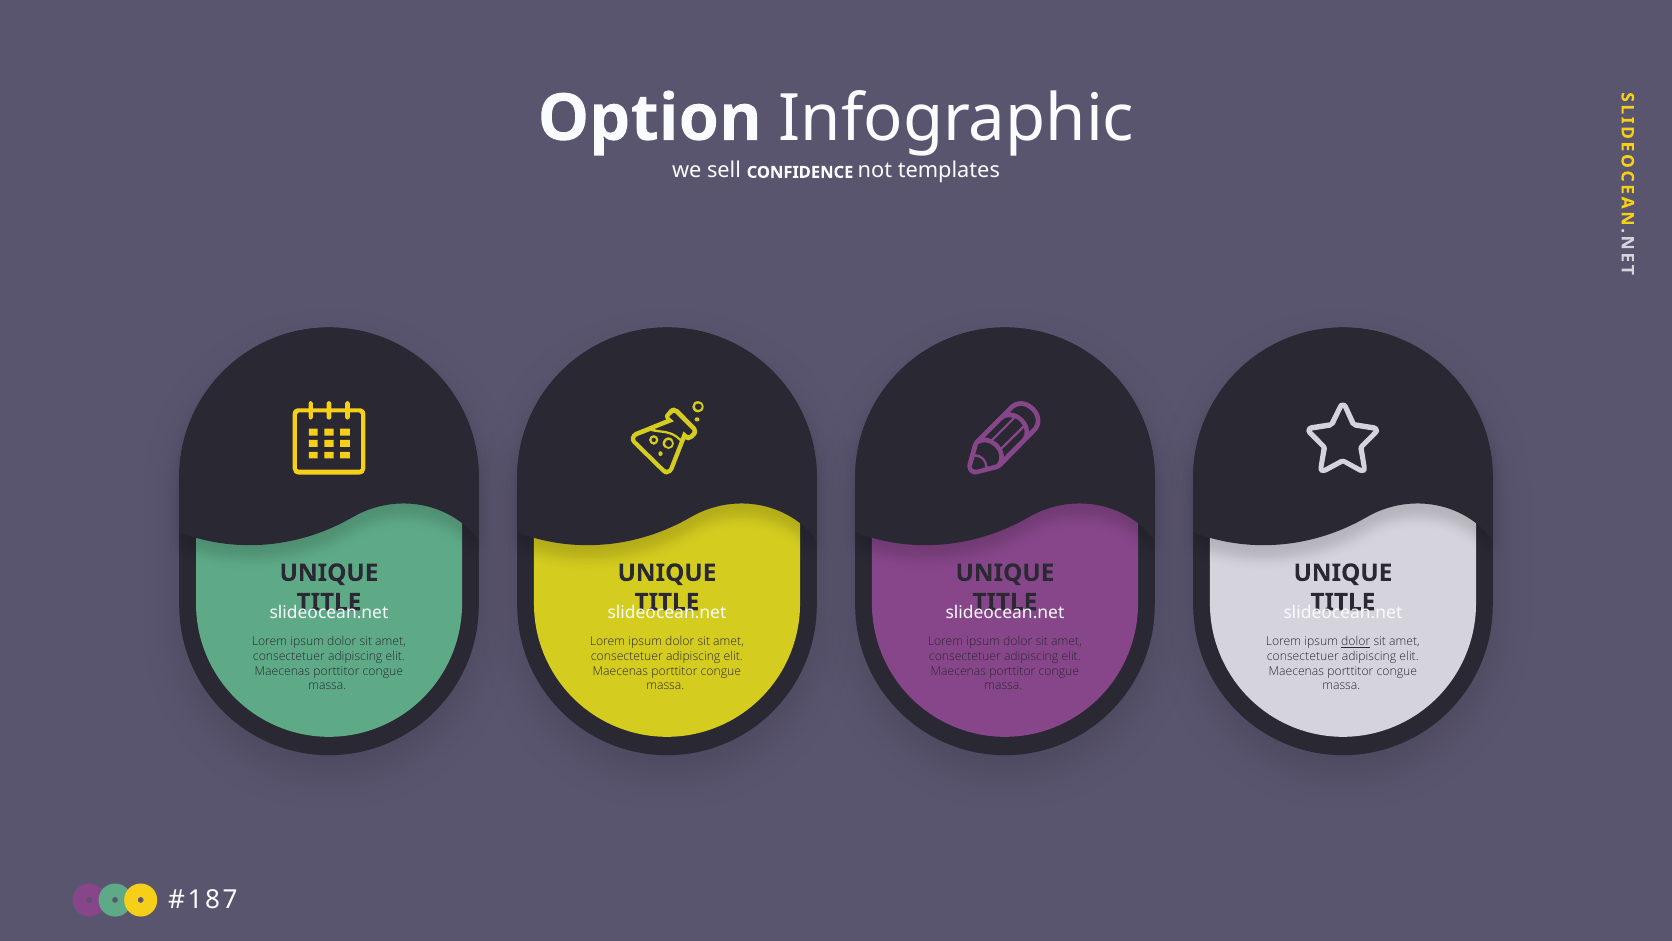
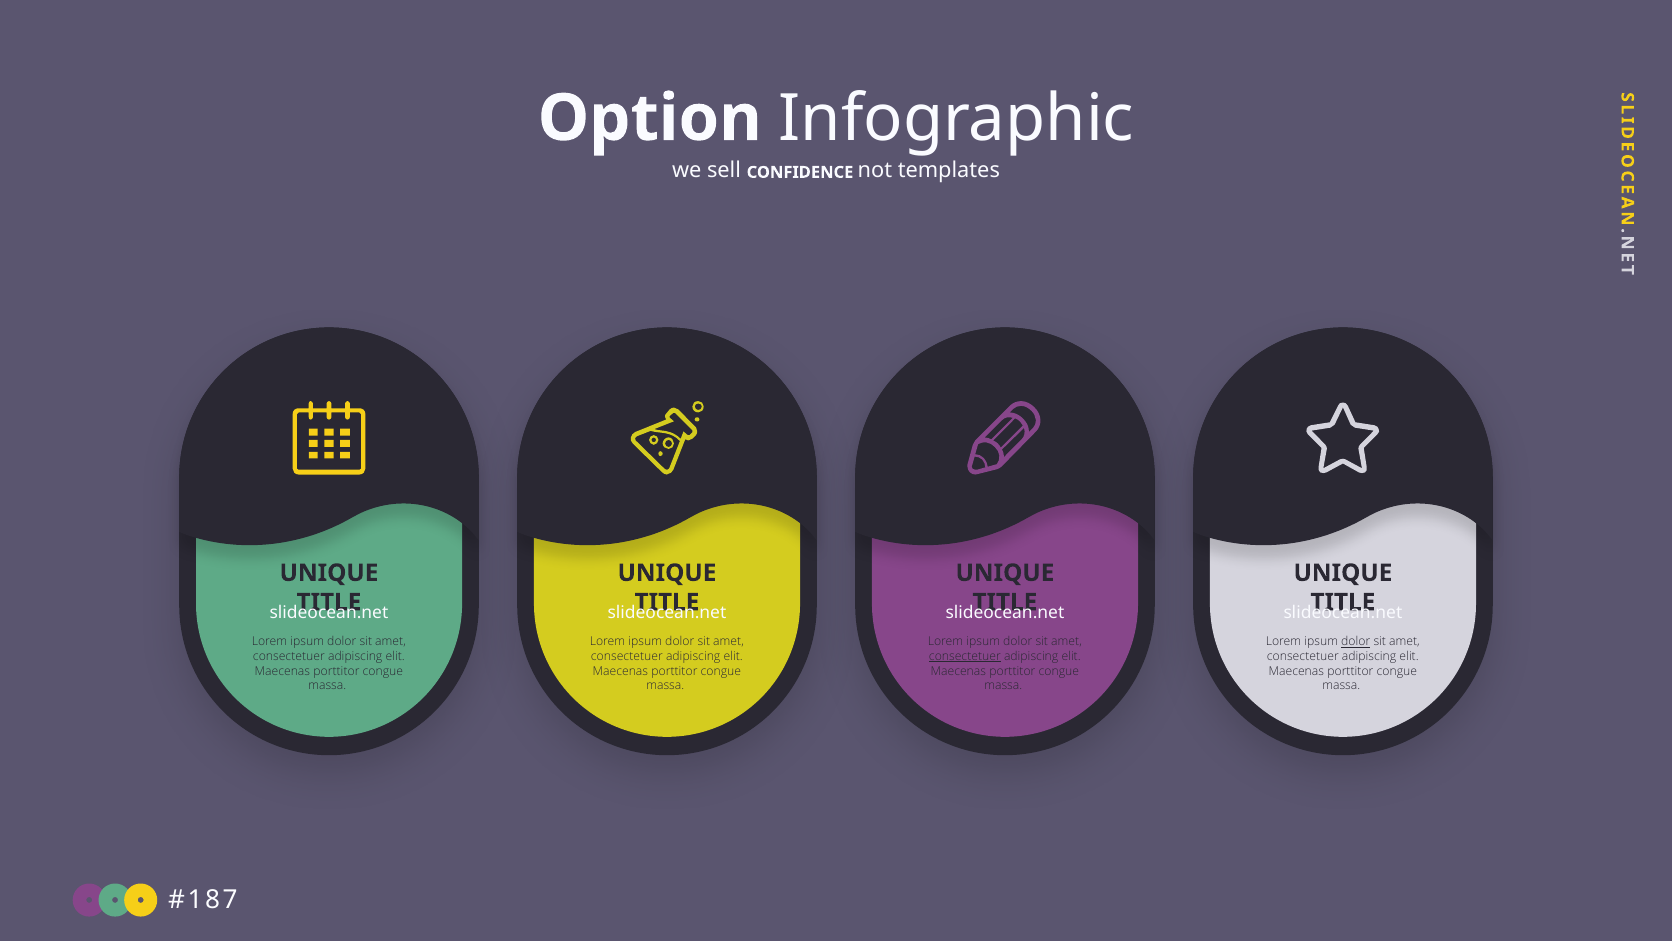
consectetuer underline: none -> present (965, 656)
